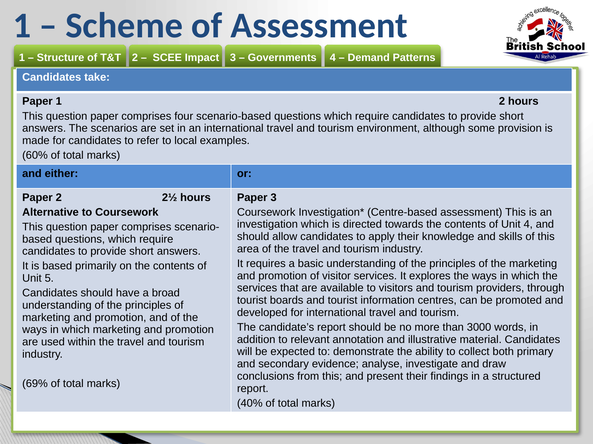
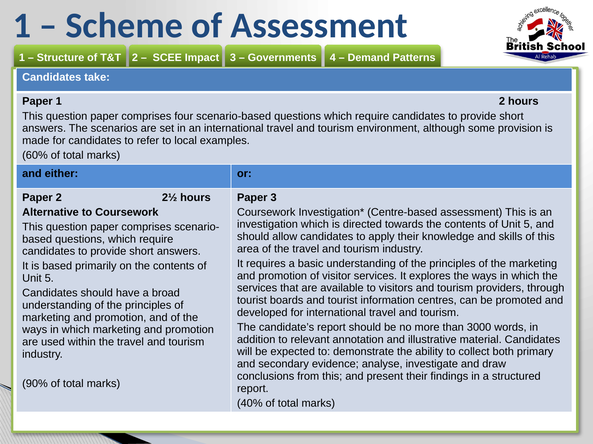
4: 4 -> 5 (528, 225)
69%: 69% -> 90% (35, 384)
